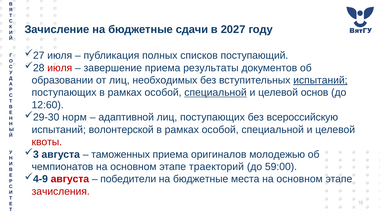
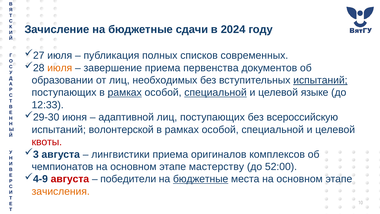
2027: 2027 -> 2024 (233, 29)
поступающий: поступающий -> современных (254, 55)
июля colour: red -> orange (60, 68)
результаты: результаты -> первенства (211, 68)
рамках underline: none -> present (125, 92)
основ: основ -> языке (315, 92)
12:60: 12:60 -> 12:33 (48, 105)
норм: норм -> июня (75, 117)
таможенных: таможенных -> лингвистики (121, 154)
молодежью: молодежью -> комплексов (277, 154)
траекторий: траекторий -> мастерству (216, 167)
59:00: 59:00 -> 52:00 (281, 167)
бюджетные underline: none -> present (201, 179)
зачисления colour: red -> orange (61, 191)
